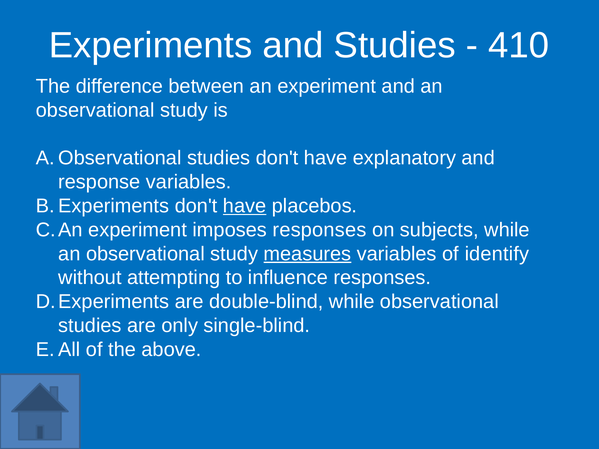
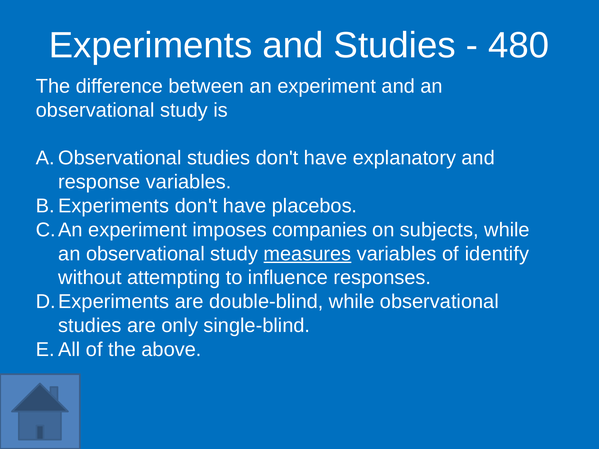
410: 410 -> 480 (519, 45)
have underline: present -> none (245, 206)
imposes responses: responses -> companies (320, 230)
